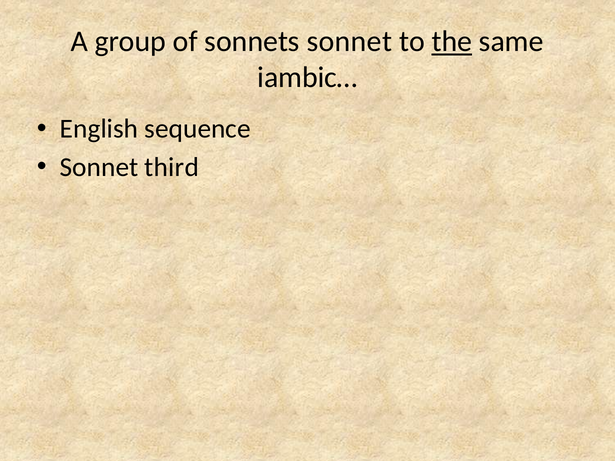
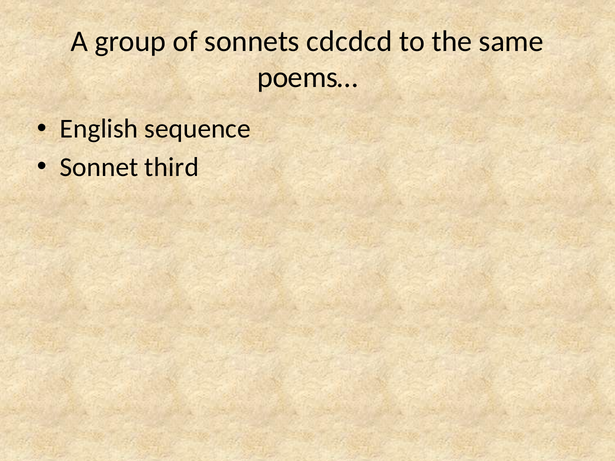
sonnets sonnet: sonnet -> cdcdcd (349, 42)
the underline: present -> none (452, 42)
iambic…: iambic… -> poems… (308, 77)
